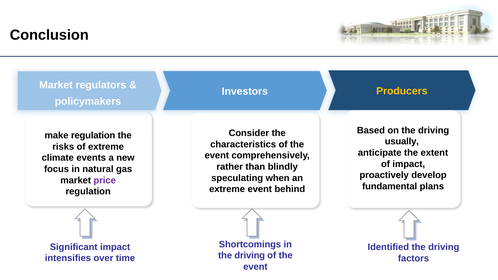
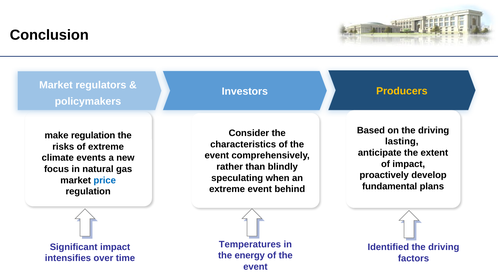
usually: usually -> lasting (402, 142)
price colour: purple -> blue (105, 180)
Shortcomings: Shortcomings -> Temperatures (250, 244)
driving: driving -> energy (250, 256)
